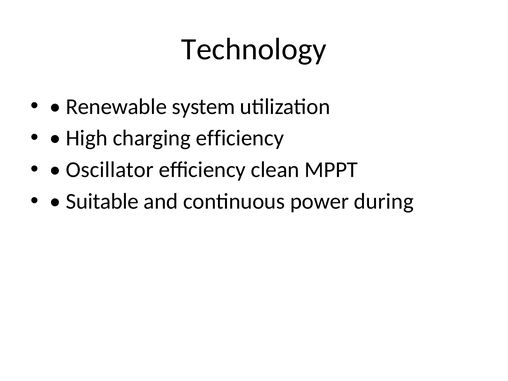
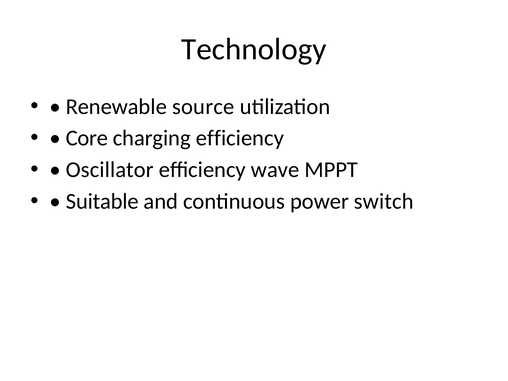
system: system -> source (203, 107)
High: High -> Core (87, 138)
clean: clean -> wave (275, 170)
during: during -> switch (384, 201)
